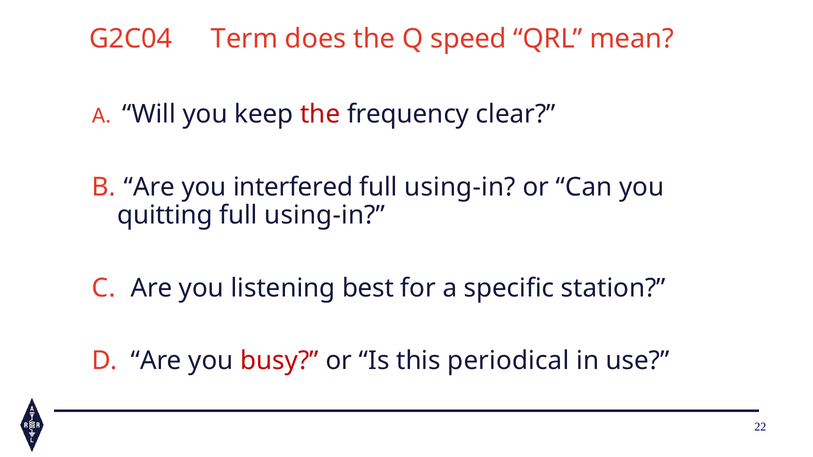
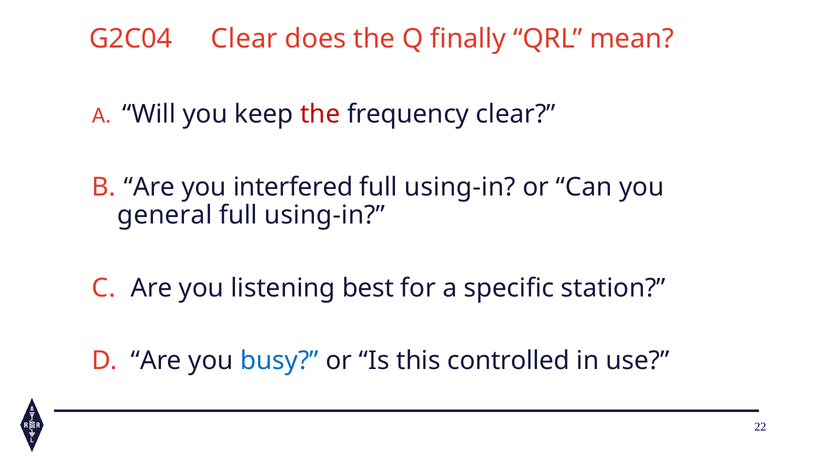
G2C04 Term: Term -> Clear (244, 39)
speed: speed -> finally (468, 39)
quitting: quitting -> general (165, 215)
busy colour: red -> blue (279, 361)
periodical: periodical -> controlled (509, 361)
